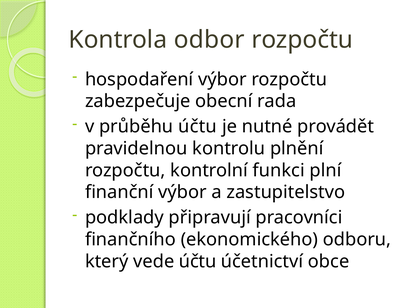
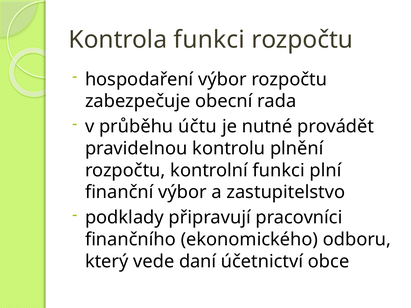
Kontrola odbor: odbor -> funkci (209, 40)
vede účtu: účtu -> daní (198, 262)
